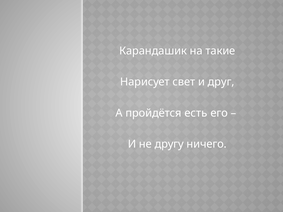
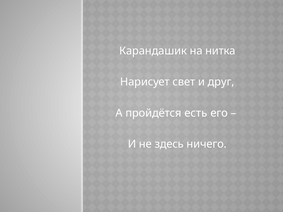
такие: такие -> нитка (220, 51)
другу: другу -> здесь (169, 144)
